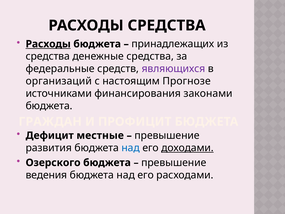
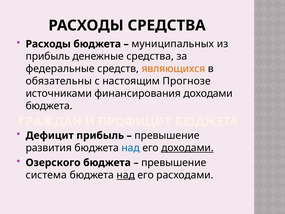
Расходы underline: present -> none (48, 44)
принадлежащих: принадлежащих -> муниципальных (173, 44)
средства: средства -> прибыль (48, 56)
являющихся colour: purple -> orange (173, 69)
организаций: организаций -> обязательны (59, 81)
финансирования законами: законами -> доходами (208, 93)
Дефицит местные: местные -> прибыль (100, 135)
ведения: ведения -> система (46, 175)
над underline: none -> present (126, 175)
